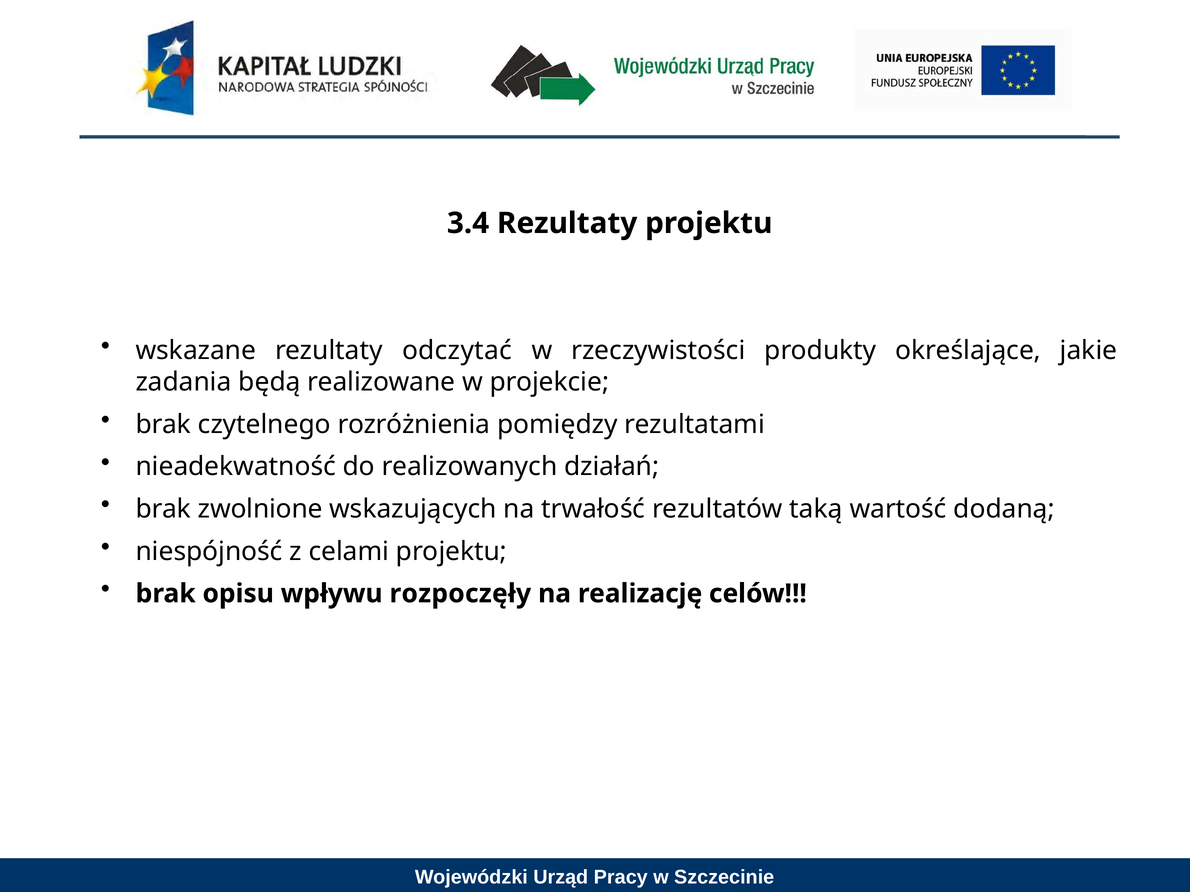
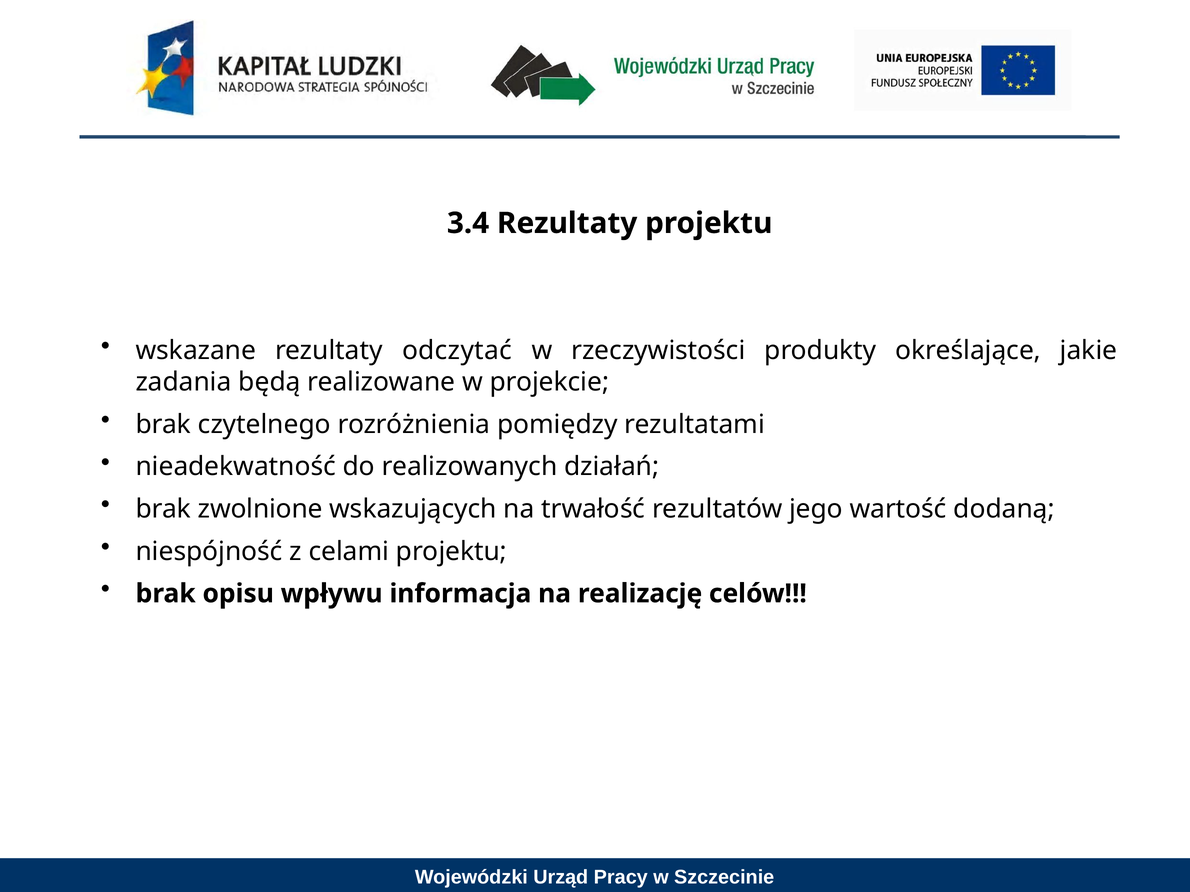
taką: taką -> jego (816, 509)
rozpoczęły: rozpoczęły -> informacja (460, 594)
